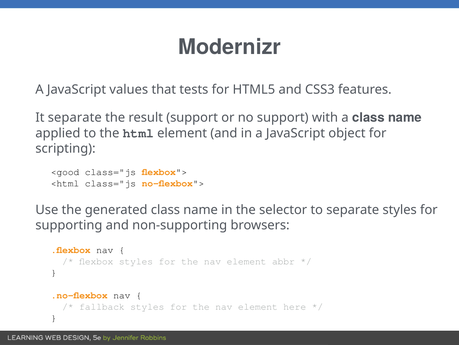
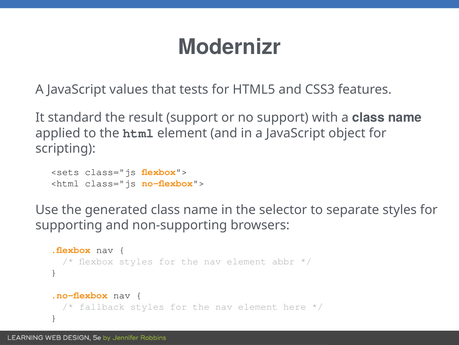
It separate: separate -> standard (75, 117)
<good: <good -> <sets (65, 172)
